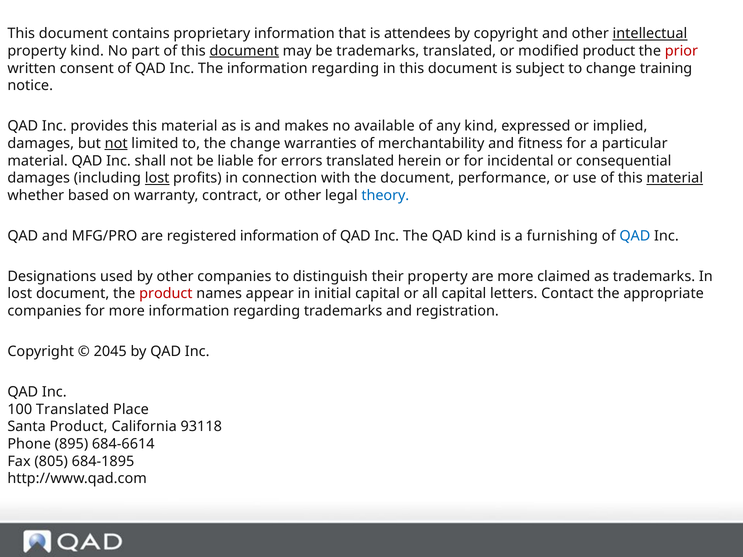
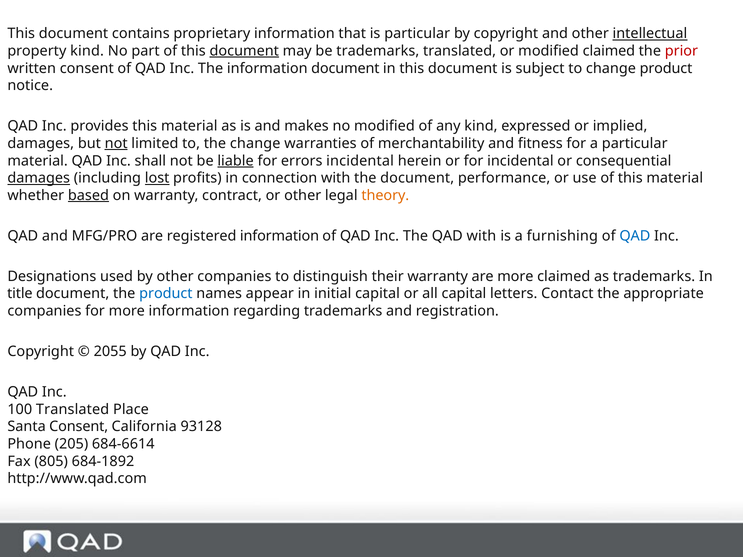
is attendees: attendees -> particular (417, 34)
modified product: product -> claimed (609, 51)
The information regarding: regarding -> document (345, 68)
change training: training -> product (666, 68)
no available: available -> modified (384, 126)
liable underline: none -> present (236, 161)
errors translated: translated -> incidental (360, 161)
damages underline: none -> present (39, 178)
material underline: present -> none (675, 178)
based underline: none -> present (88, 196)
theory colour: blue -> orange (385, 196)
QAD kind: kind -> with (481, 236)
their property: property -> warranty (438, 277)
lost: lost -> title (20, 294)
product colour: red -> blue (166, 294)
2045: 2045 -> 2055 (110, 352)
Santa Product: Product -> Consent (79, 427)
93118: 93118 -> 93128 (201, 427)
895: 895 -> 205 (71, 444)
684-1895: 684-1895 -> 684-1892 (103, 462)
